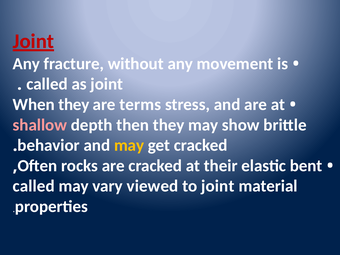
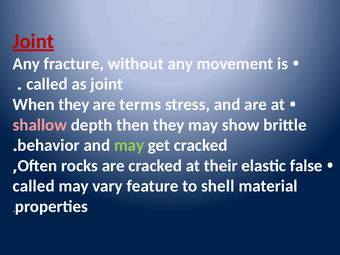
may colour: yellow -> light green (129, 145)
bent: bent -> false (306, 166)
viewed: viewed -> feature (153, 186)
to joint: joint -> shell (218, 186)
